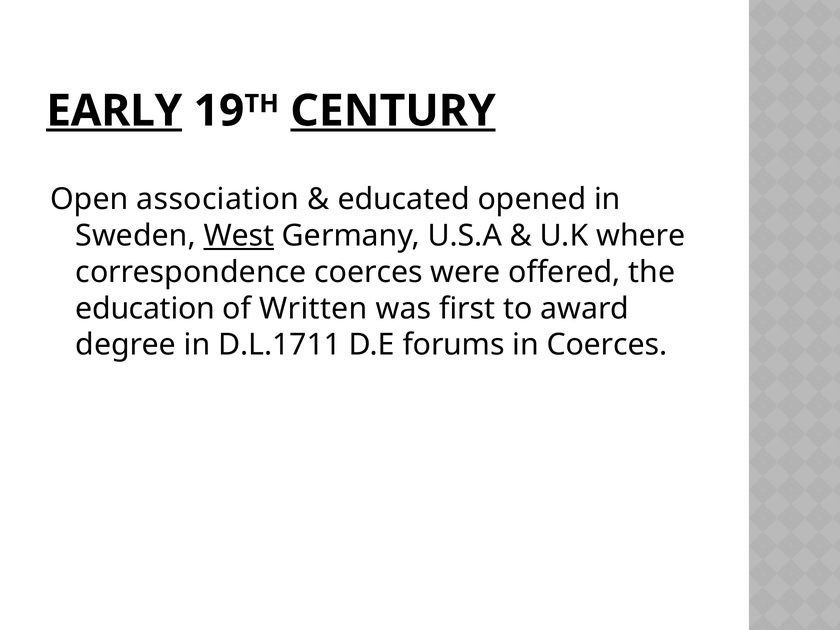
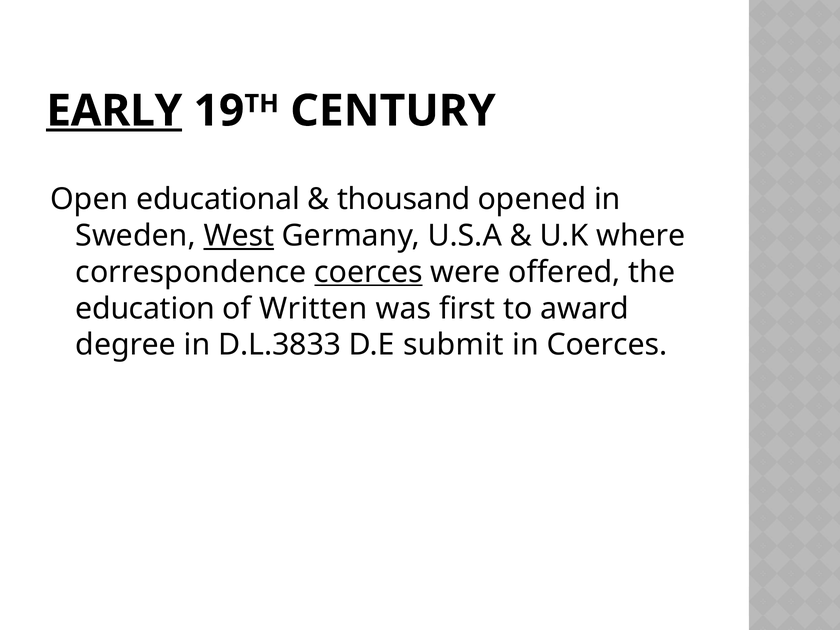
CENTURY underline: present -> none (393, 111)
association: association -> educational (218, 199)
educated: educated -> thousand (404, 199)
coerces underline: none -> present (368, 272)
D.L.1711: D.L.1711 -> D.L.3833 (280, 345)
forums: forums -> submit (453, 345)
